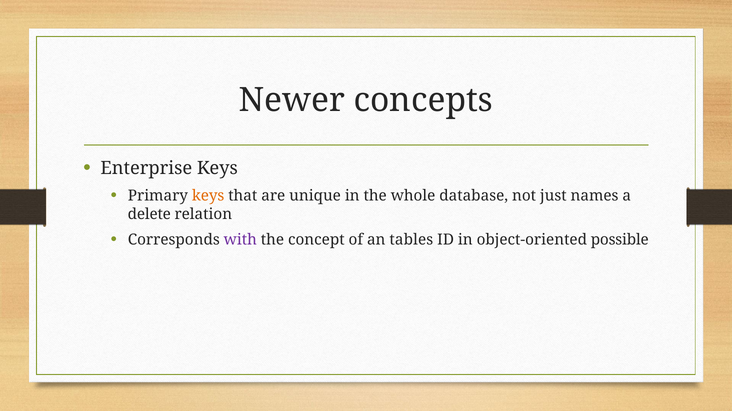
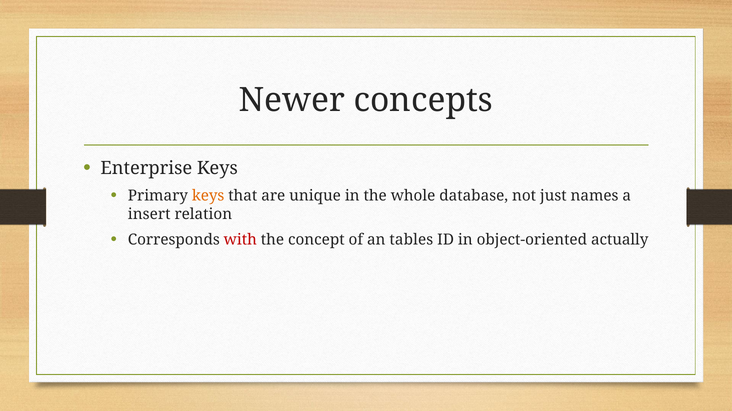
delete: delete -> insert (149, 214)
with colour: purple -> red (240, 240)
possible: possible -> actually (620, 240)
